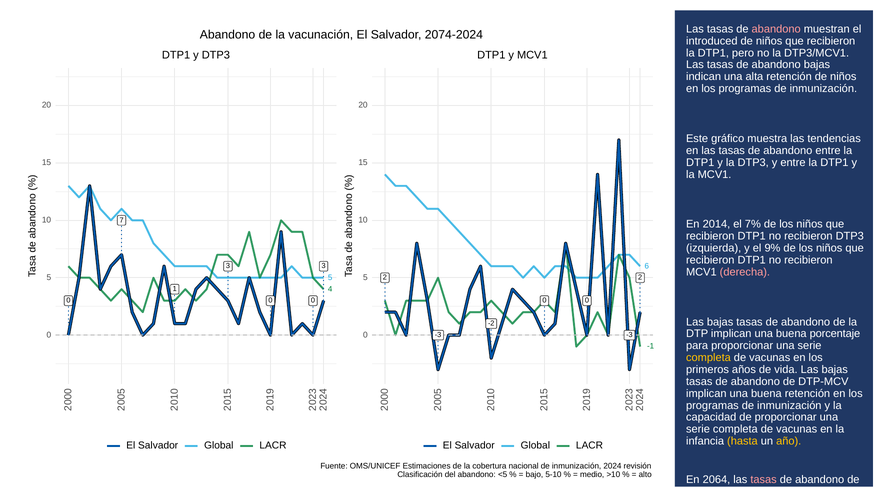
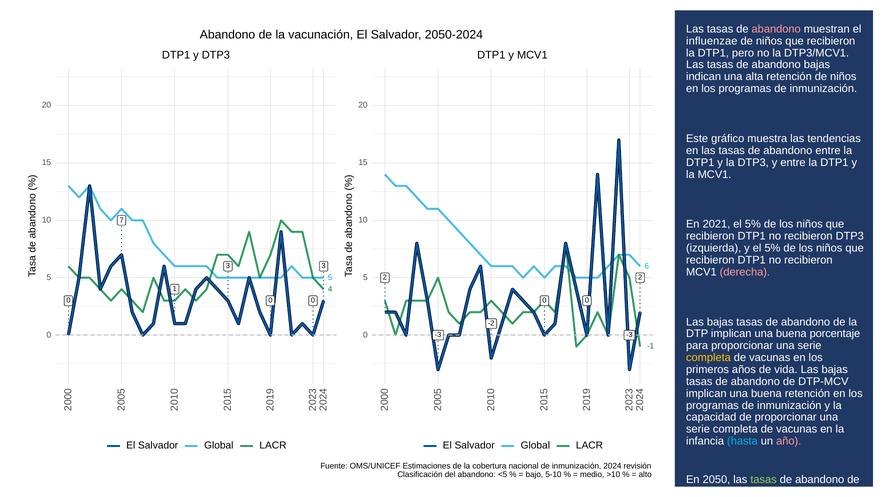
2074-2024: 2074-2024 -> 2050-2024 (454, 35)
introduced: introduced -> influenzae (712, 41)
2014: 2014 -> 2021 (716, 224)
7%: 7% -> 5% (753, 224)
y el 9%: 9% -> 5% (772, 248)
hasta colour: yellow -> light blue (742, 441)
año colour: yellow -> pink (789, 441)
2064: 2064 -> 2050 (716, 480)
tasas colour: pink -> light green (764, 480)
